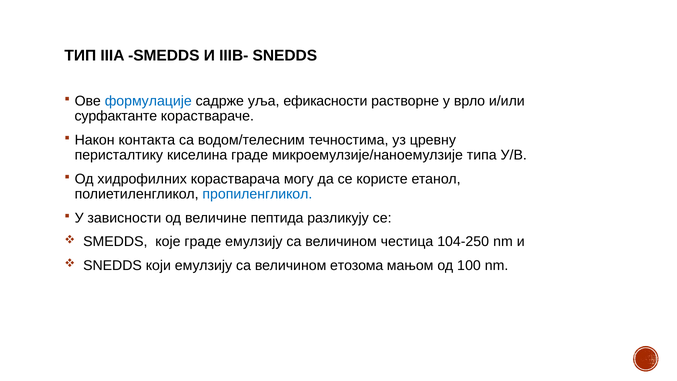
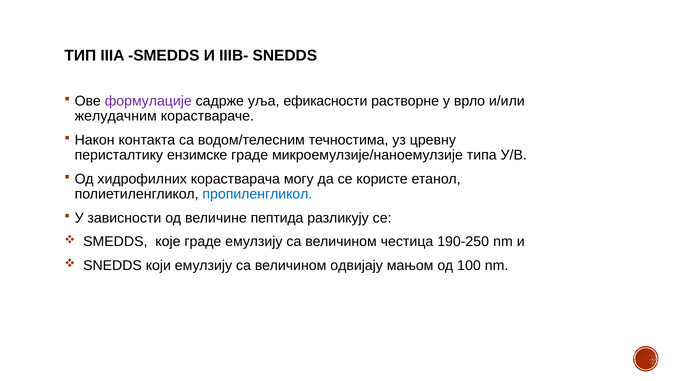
формулације colour: blue -> purple (148, 101)
сурфактанте: сурфактанте -> желудачним (116, 116)
киселина: киселина -> ензимске (197, 155)
104-250: 104-250 -> 190-250 (463, 242)
етозома: етозома -> одвијају (357, 265)
